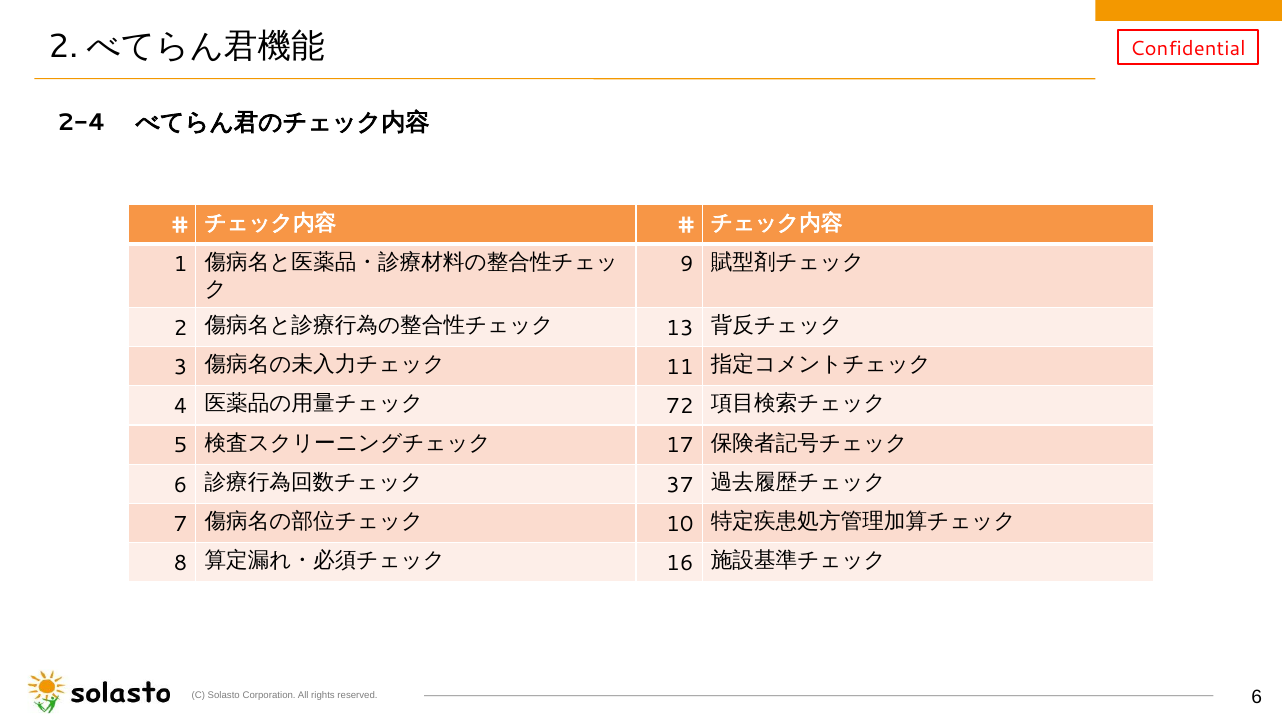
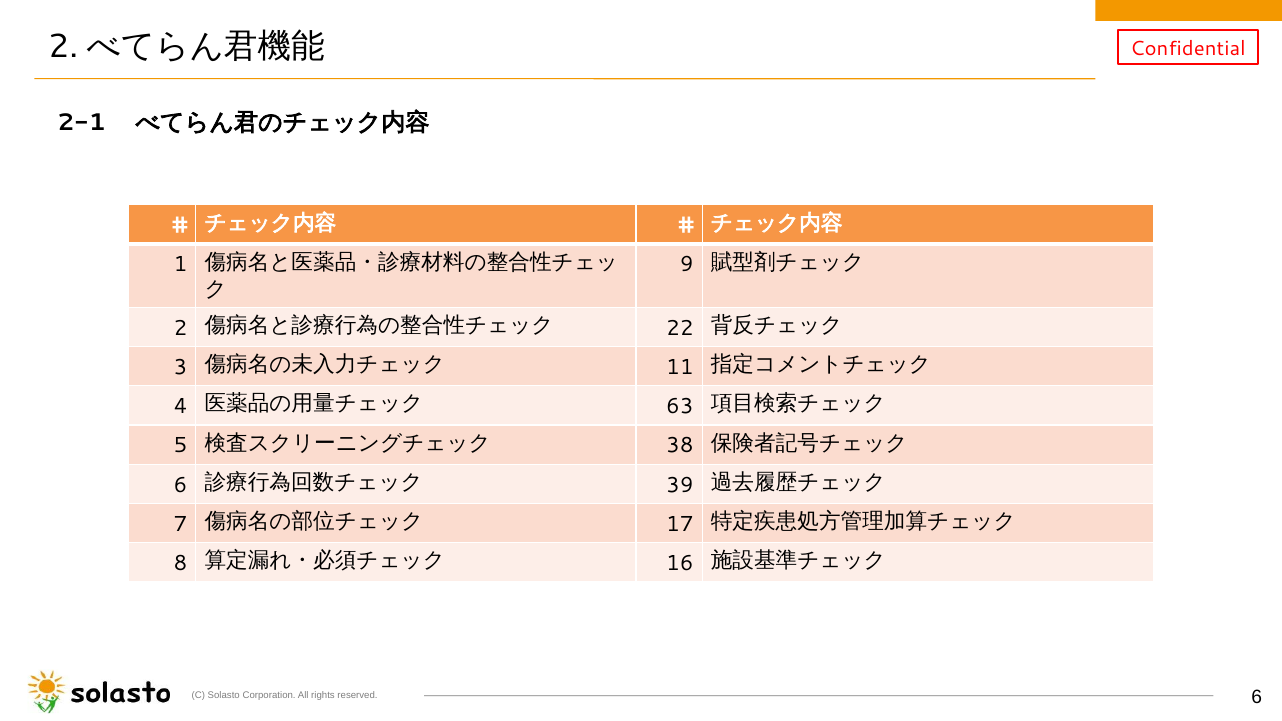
2-4: 2-4 -> 2-1 (81, 122)
13: 13 -> 22 (680, 328)
72: 72 -> 63 (680, 407)
17: 17 -> 38 (680, 446)
37: 37 -> 39 (680, 485)
10: 10 -> 17 (680, 524)
